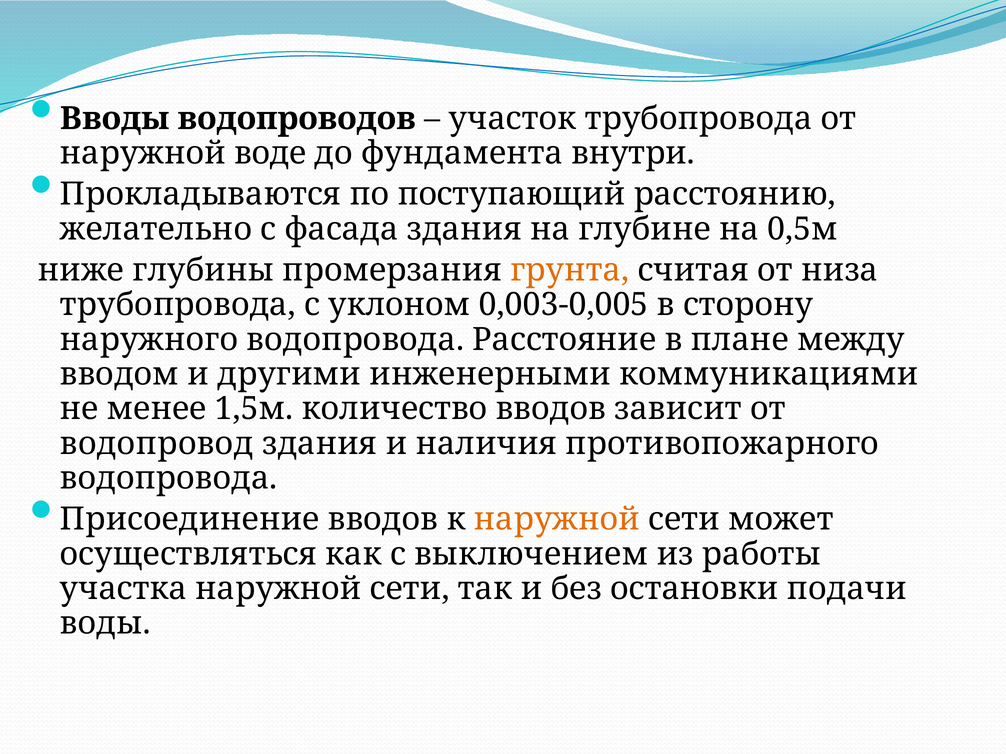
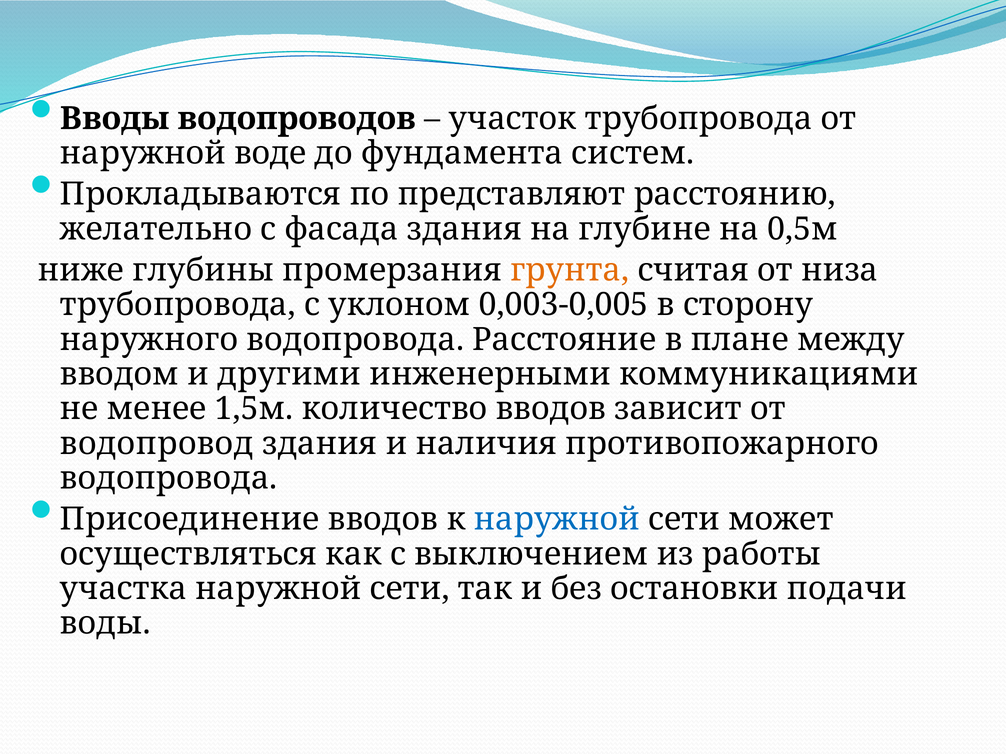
внутри: внутри -> систем (633, 153)
поступающий: поступающий -> представляют (511, 194)
наружной colour: orange -> blue (557, 520)
